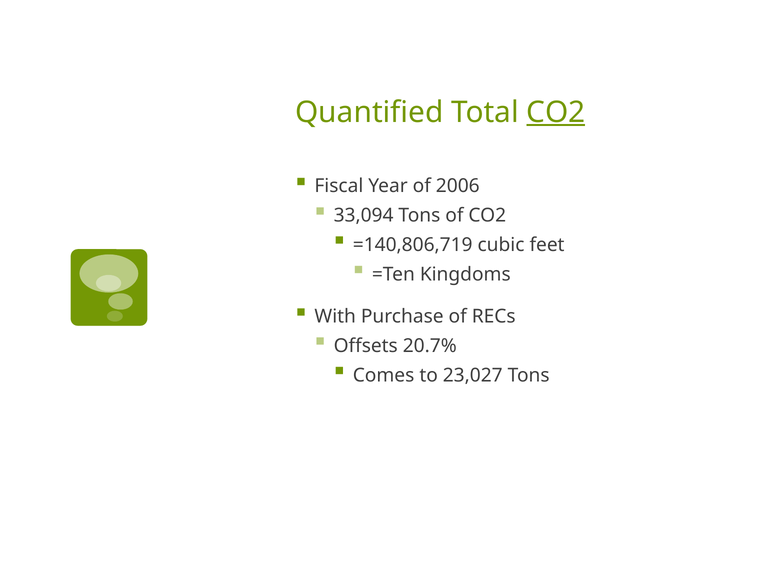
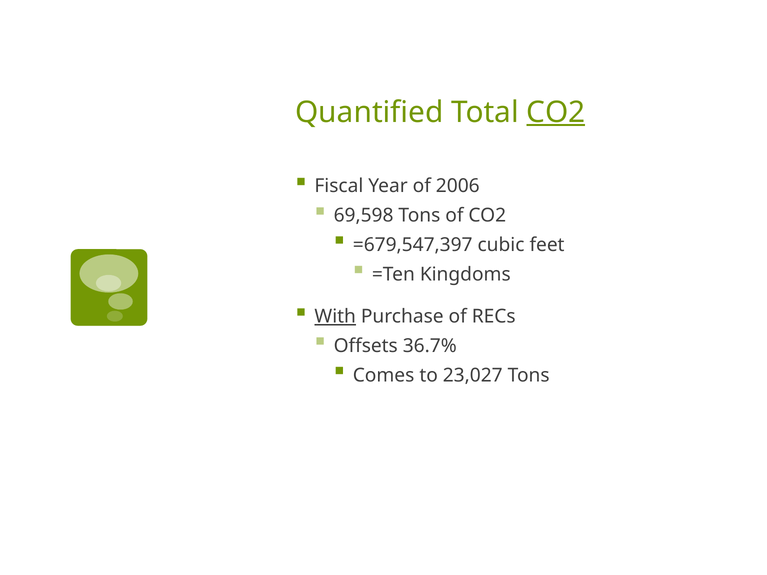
33,094: 33,094 -> 69,598 (364, 216)
=140,806,719: =140,806,719 -> =679,547,397 (413, 245)
With underline: none -> present (335, 317)
20.7%: 20.7% -> 36.7% (430, 346)
